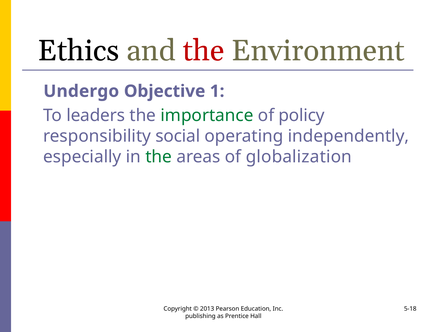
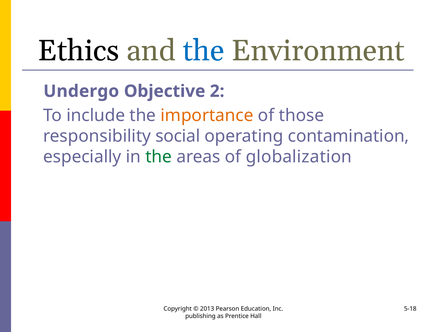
the colour: red -> blue (204, 51)
1: 1 -> 2 (217, 91)
leaders: leaders -> include (96, 115)
importance colour: green -> orange (207, 115)
policy: policy -> those (301, 115)
independently: independently -> contamination (349, 136)
